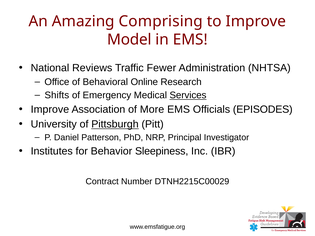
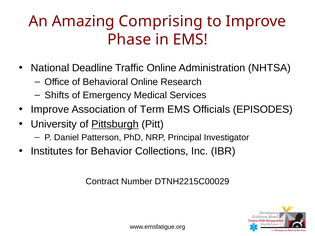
Model: Model -> Phase (129, 40)
Reviews: Reviews -> Deadline (92, 68)
Traffic Fewer: Fewer -> Online (162, 68)
Services underline: present -> none (188, 95)
More: More -> Term (152, 110)
Sleepiness: Sleepiness -> Collections (162, 151)
